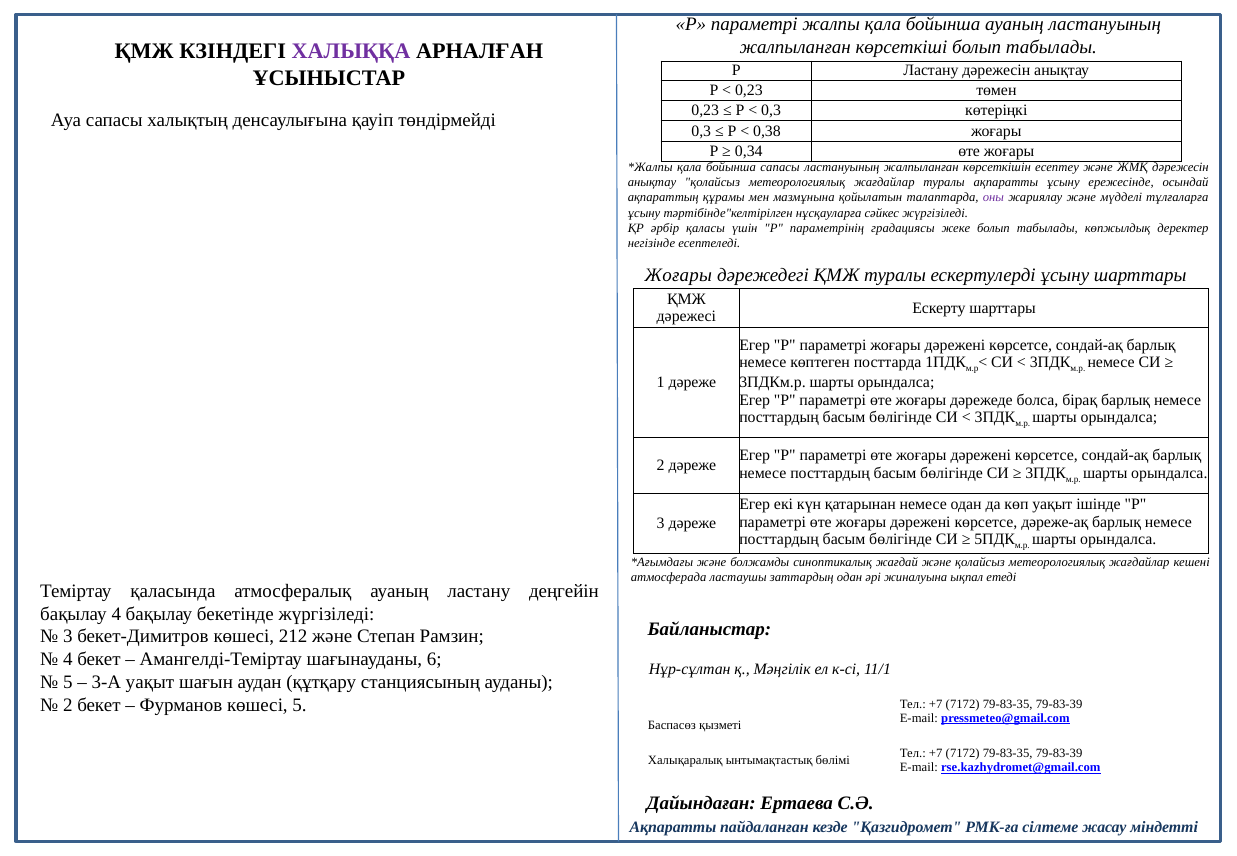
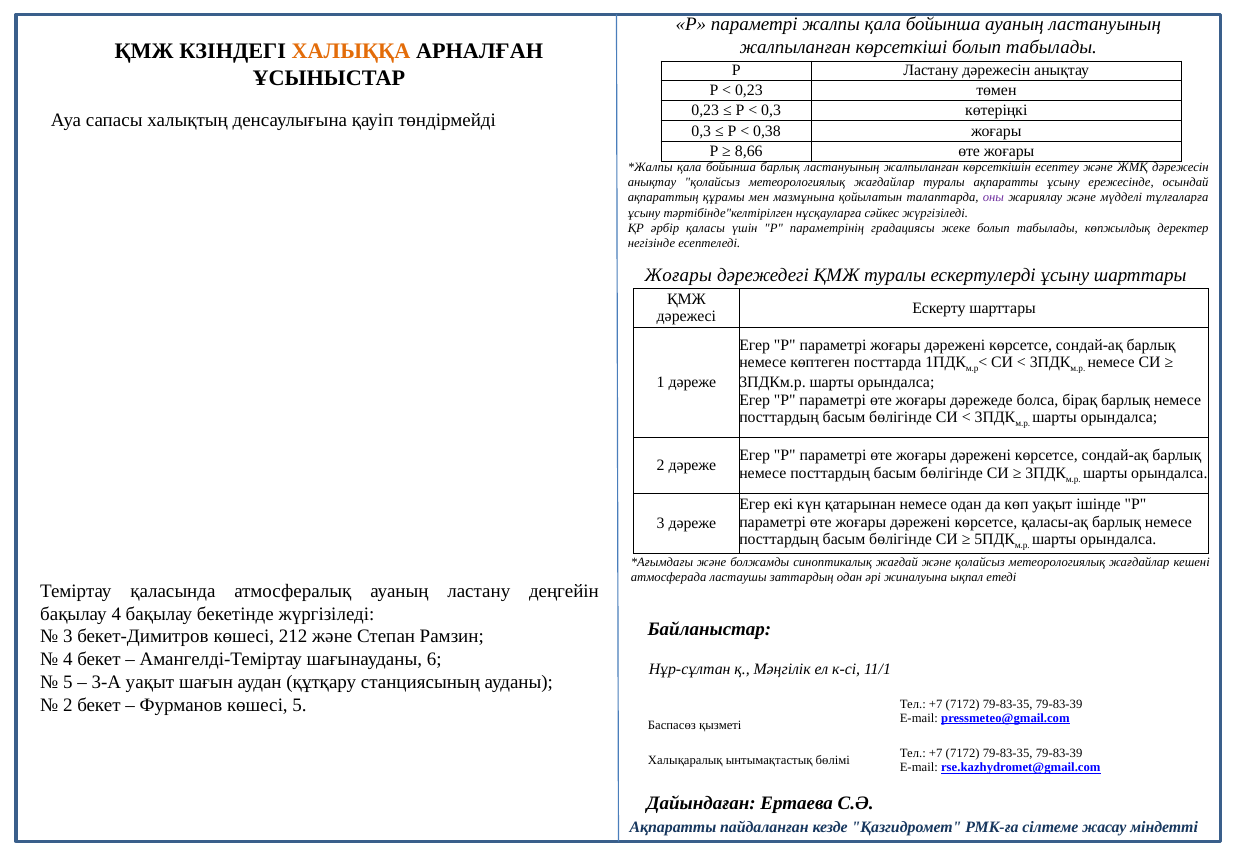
ХАЛЫҚҚА colour: purple -> orange (351, 51)
0,34: 0,34 -> 8,66 (749, 151)
бойынша сапасы: сапасы -> барлық (780, 167)
дәреже-ақ: дәреже-ақ -> қаласы-ақ (1055, 522)
